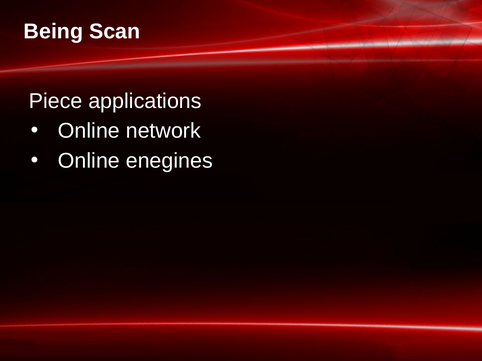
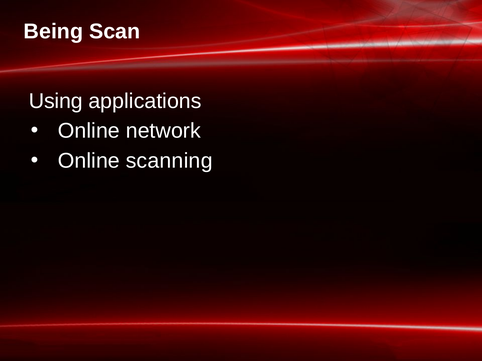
Piece: Piece -> Using (56, 101)
enegines: enegines -> scanning (169, 161)
